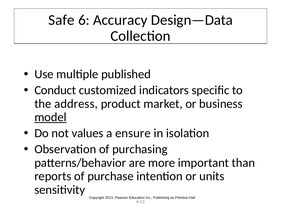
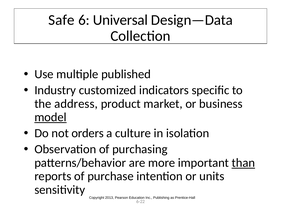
Accuracy: Accuracy -> Universal (120, 20)
Conduct: Conduct -> Industry (55, 90)
values: values -> orders (88, 133)
ensure: ensure -> culture (133, 133)
than underline: none -> present (243, 163)
